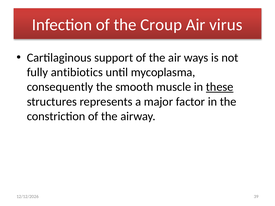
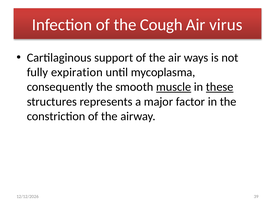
Croup: Croup -> Cough (161, 25)
antibiotics: antibiotics -> expiration (77, 72)
muscle underline: none -> present (174, 87)
